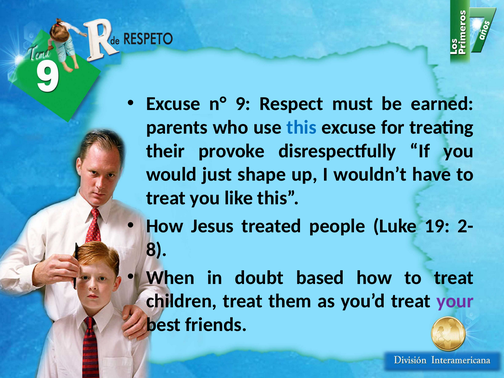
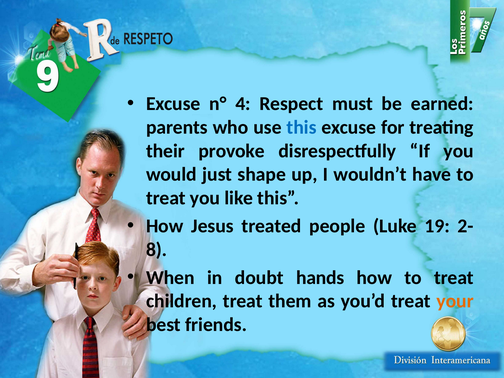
9: 9 -> 4 (243, 104)
based: based -> hands (320, 278)
your colour: purple -> orange (455, 301)
